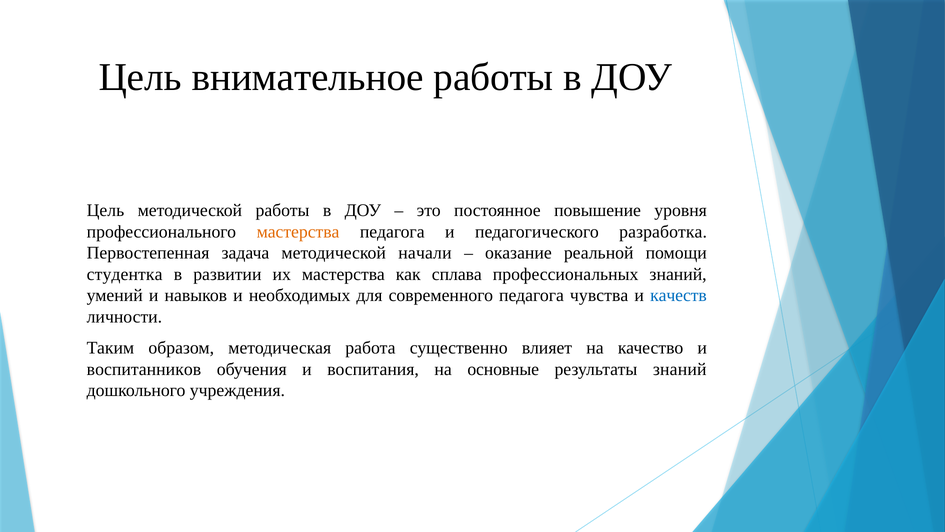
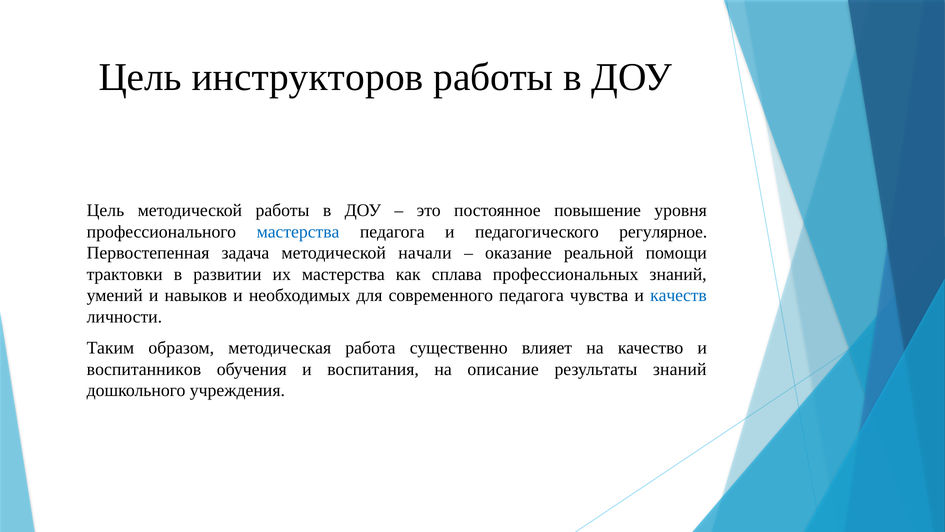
внимательное: внимательное -> инструкторов (308, 77)
мастерства colour: orange -> blue (298, 232)
разработка: разработка -> регулярное (663, 232)
студентка: студентка -> трактовки (125, 274)
основные: основные -> описание (503, 369)
